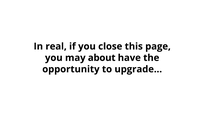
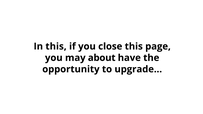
In real: real -> this (56, 46)
